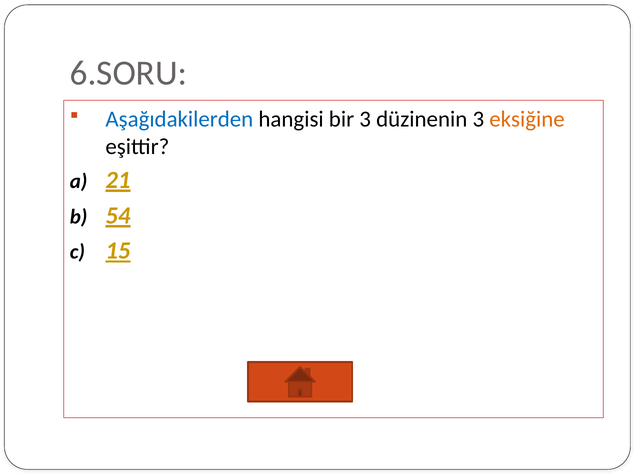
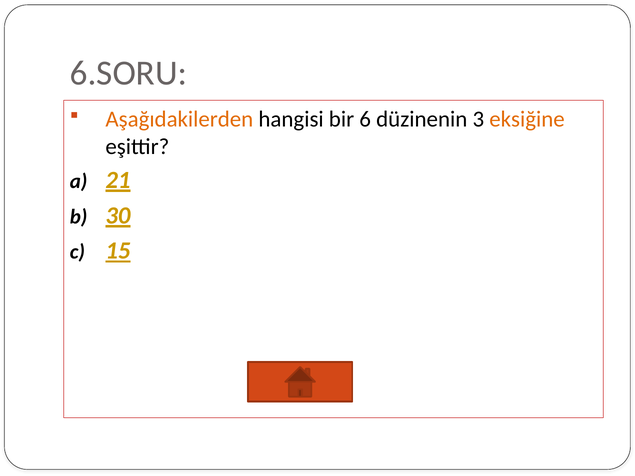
Aşağıdakilerden colour: blue -> orange (179, 119)
bir 3: 3 -> 6 (365, 119)
54: 54 -> 30 (118, 216)
